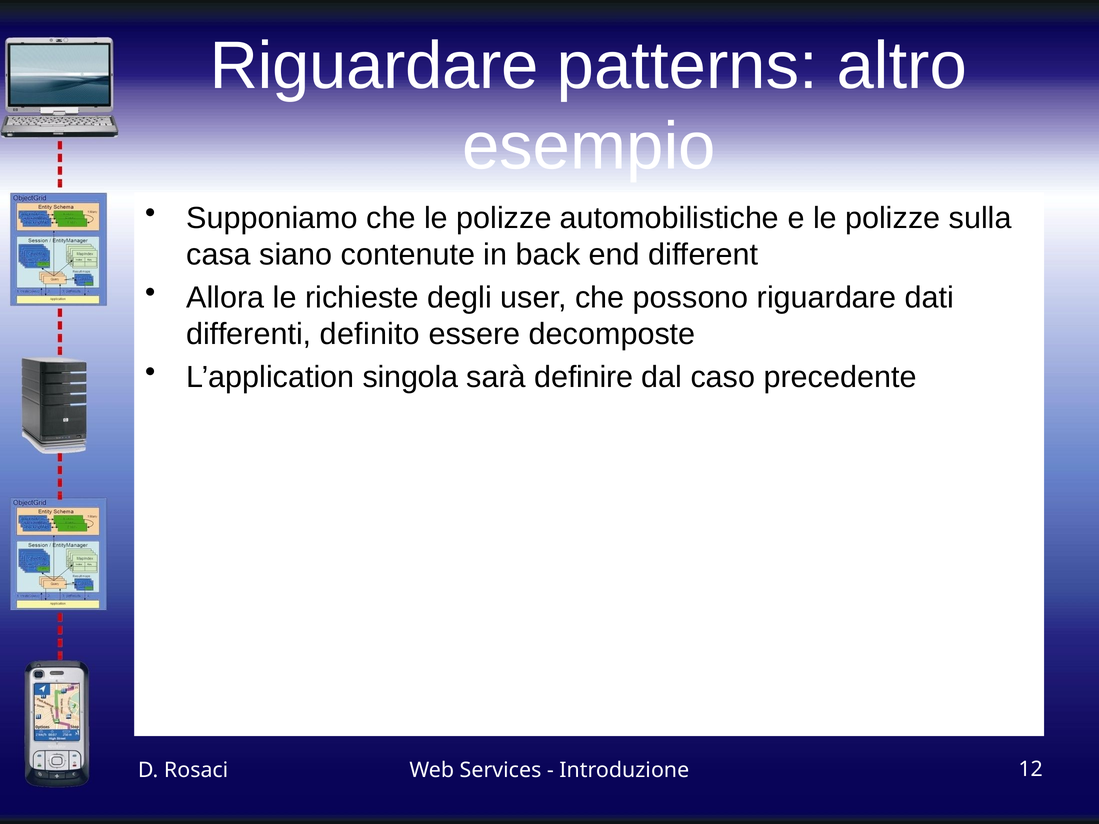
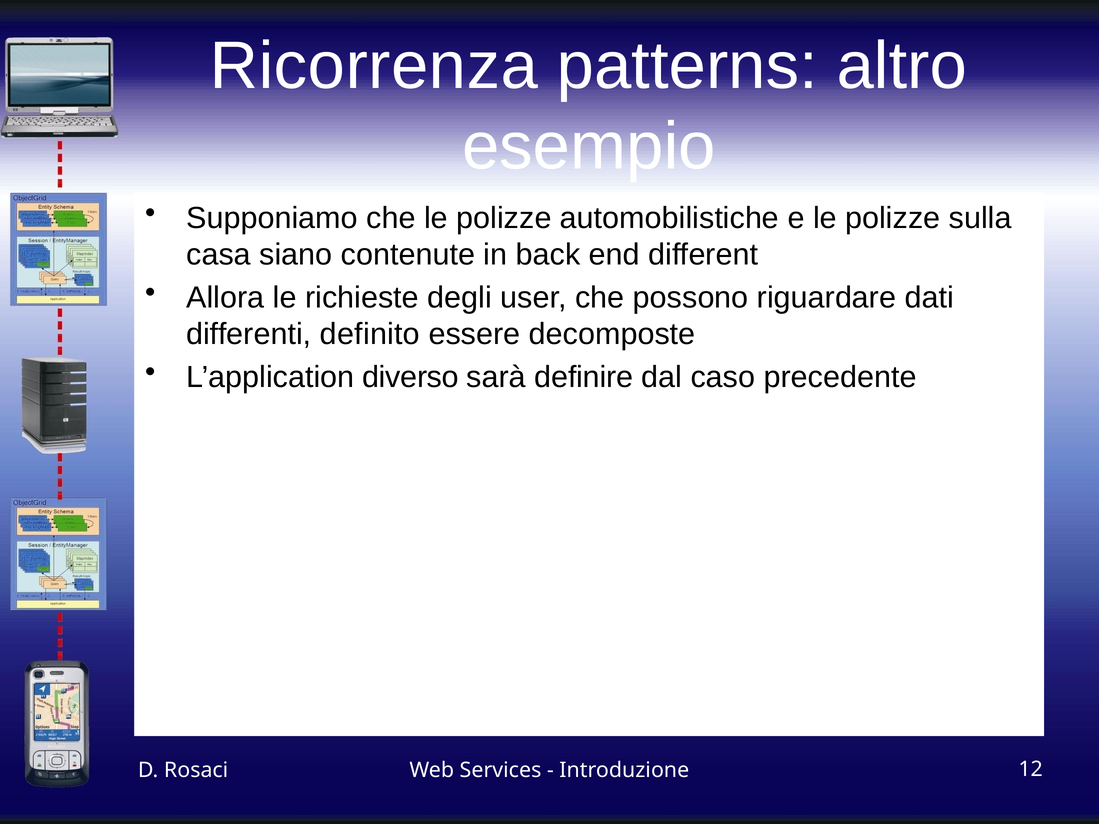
Riguardare: Riguardare -> Ricorrenza (374, 66)
singola: singola -> diverso (411, 377)
